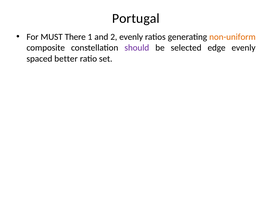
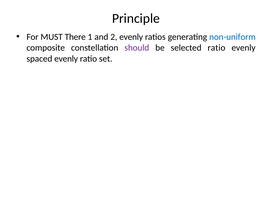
Portugal: Portugal -> Principle (136, 18)
non-uniform colour: orange -> blue (232, 37)
selected edge: edge -> ratio (216, 48)
spaced better: better -> evenly (66, 59)
